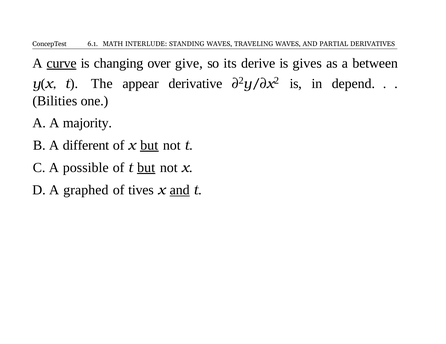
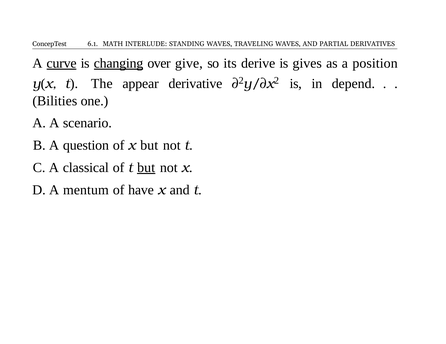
changing underline: none -> present (119, 63)
between: between -> position (375, 63)
majority: majority -> scenario (87, 123)
different: different -> question (86, 145)
but underline: present -> none (149, 145)
possible: possible -> classical (86, 168)
graphed: graphed -> mentum (86, 190)
tives: tives -> have (141, 190)
and underline: present -> none (180, 190)
